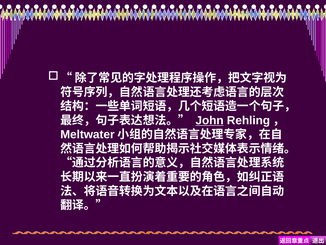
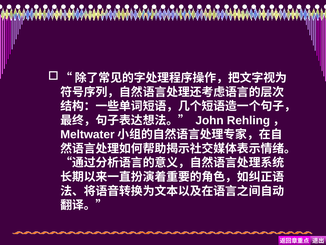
John underline: present -> none (210, 120)
